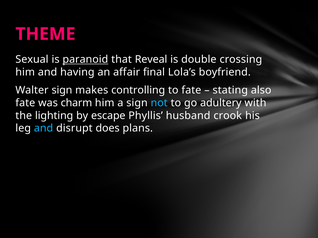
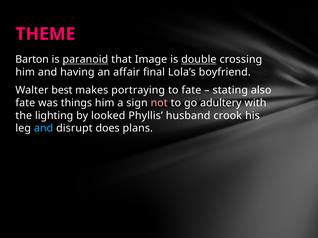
Sexual: Sexual -> Barton (32, 60)
Reveal: Reveal -> Image (151, 60)
double underline: none -> present (199, 60)
Walter sign: sign -> best (62, 90)
controlling: controlling -> portraying (138, 90)
charm: charm -> things (76, 103)
not colour: light blue -> pink (159, 103)
escape: escape -> looked (108, 116)
